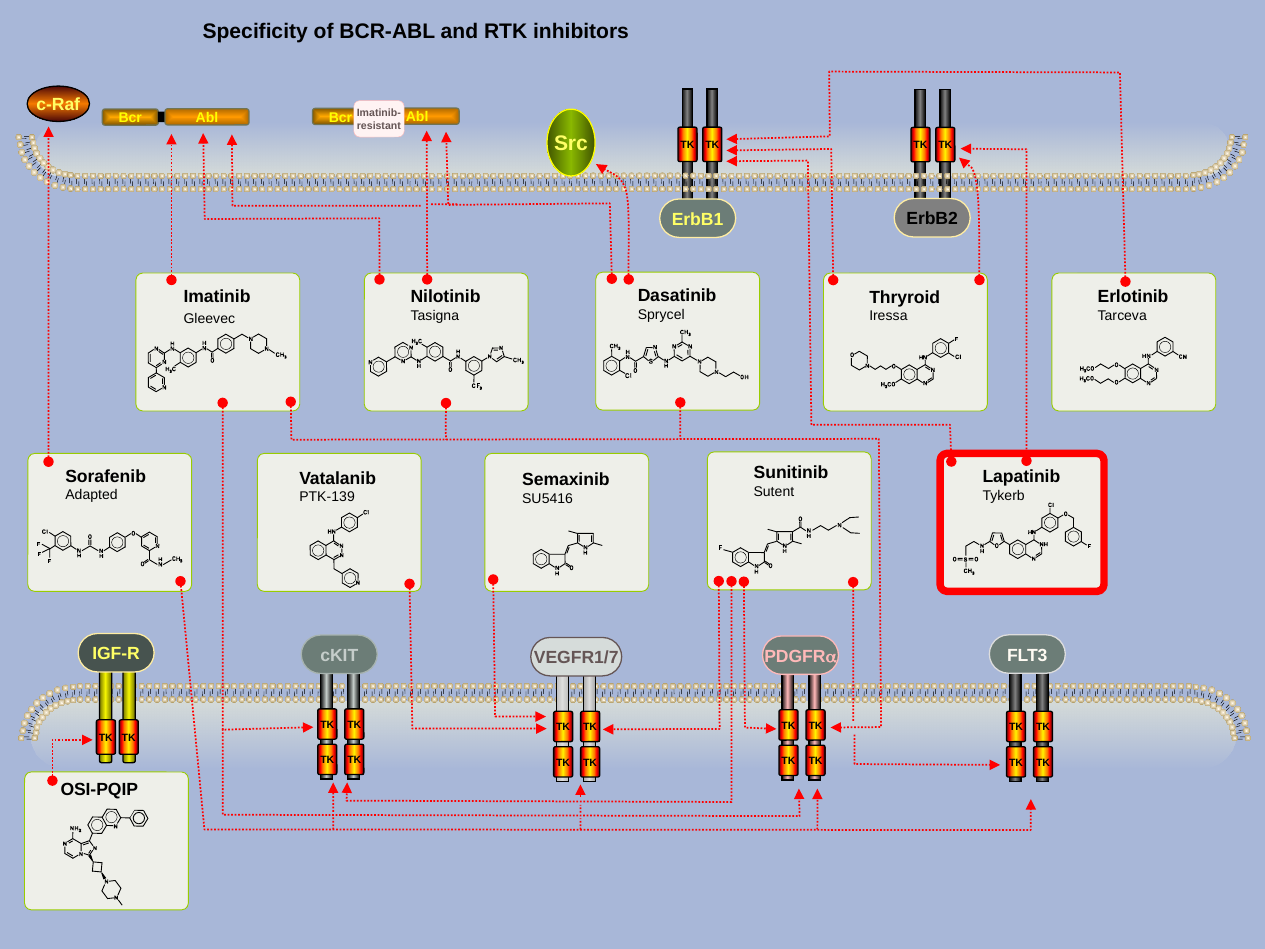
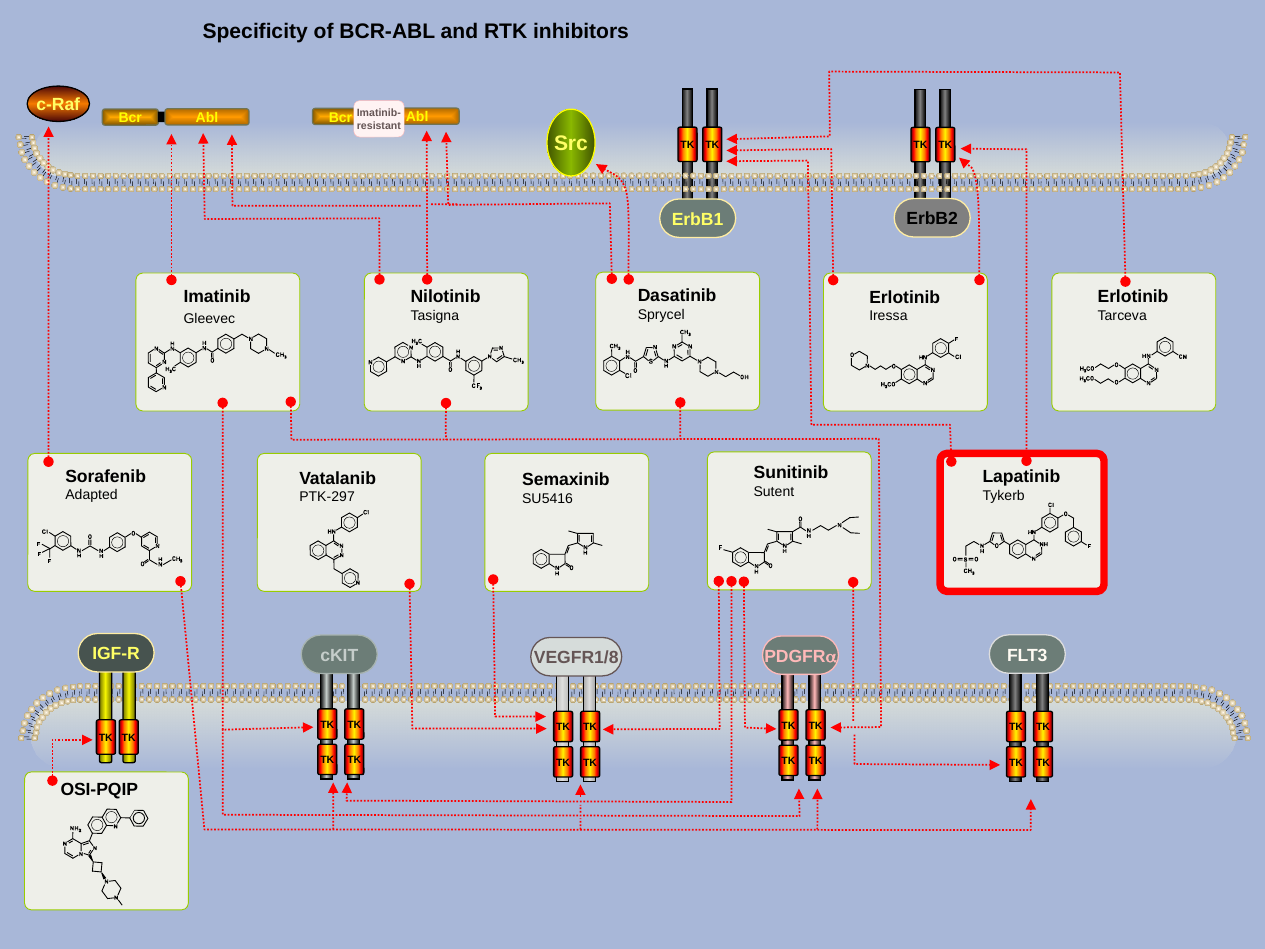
Thryroid: Thryroid -> Erlotinib (905, 297)
PTK-139: PTK-139 -> PTK-297 (327, 497)
VEGFR1/7: VEGFR1/7 -> VEGFR1/8 (576, 658)
